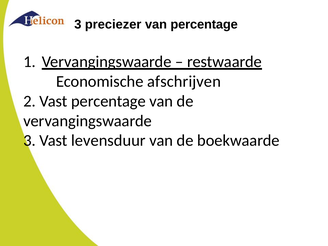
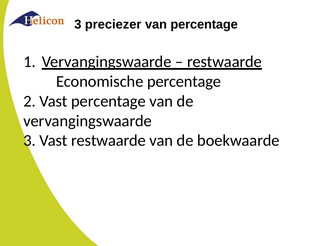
Economische afschrijven: afschrijven -> percentage (184, 82)
Vast levensduur: levensduur -> restwaarde (108, 141)
